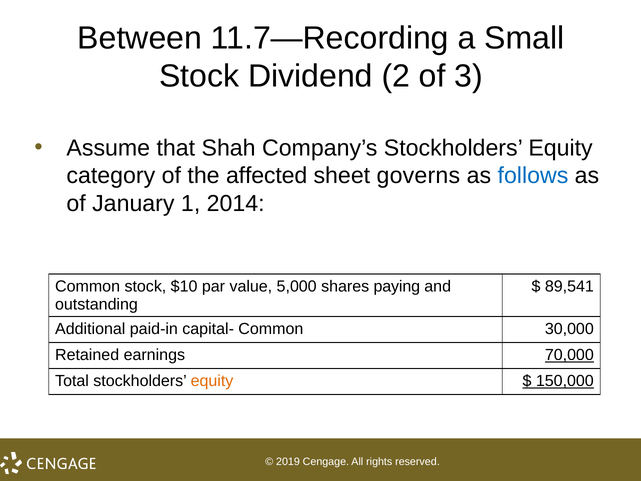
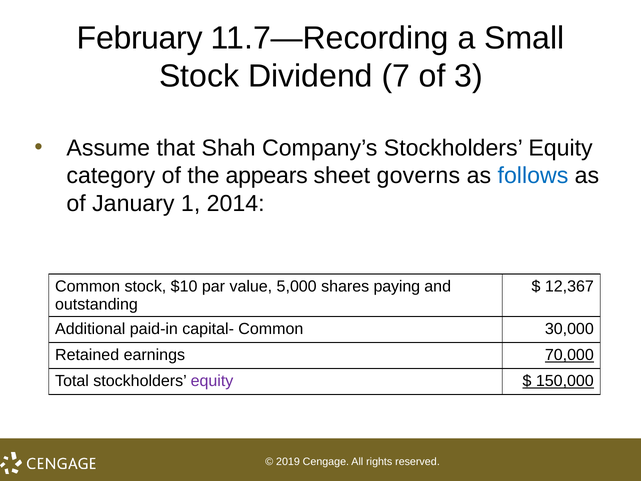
Between: Between -> February (140, 38)
2: 2 -> 7 (396, 76)
affected: affected -> appears (267, 176)
89,541: 89,541 -> 12,367 (569, 286)
equity colour: orange -> purple (212, 381)
